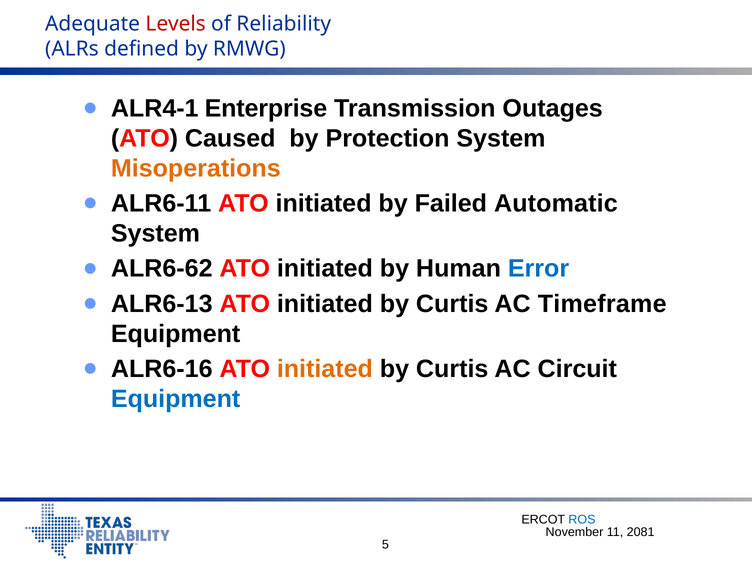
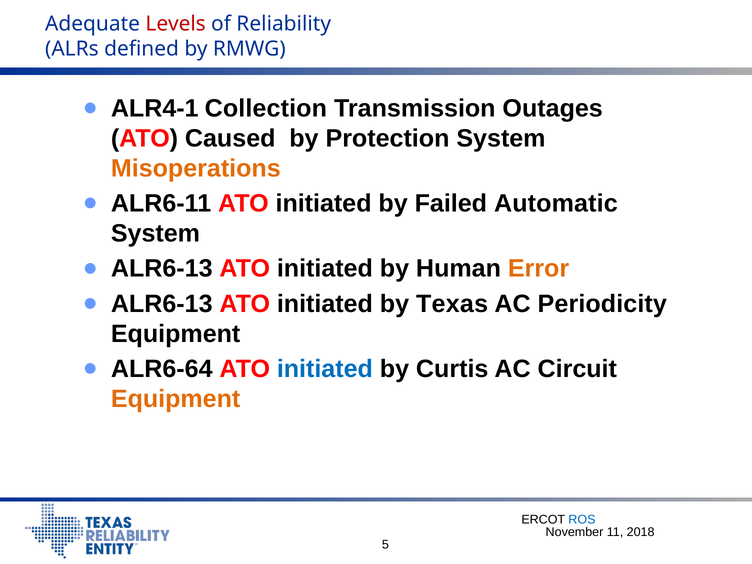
Enterprise: Enterprise -> Collection (266, 108)
ALR6-62: ALR6-62 -> ALR6-13 (162, 269)
Error colour: blue -> orange (539, 269)
Curtis: Curtis -> Texas (452, 304)
Timeframe: Timeframe -> Periodicity (602, 304)
ALR6-16: ALR6-16 -> ALR6-64 (162, 369)
initiated colour: orange -> blue (325, 369)
Equipment colour: blue -> orange (176, 399)
2081: 2081 -> 2018 (641, 532)
